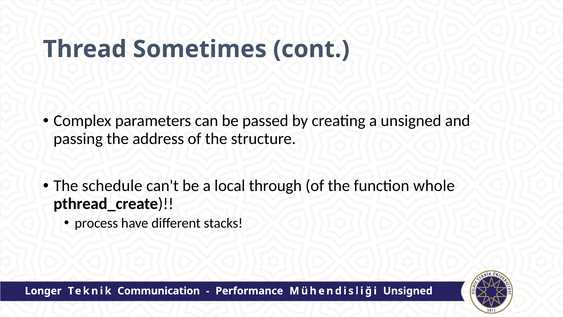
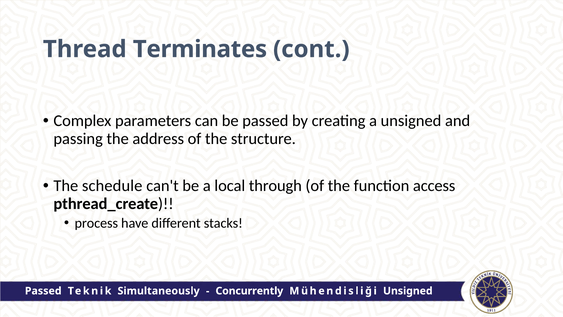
Sometimes: Sometimes -> Terminates (200, 49)
whole: whole -> access (434, 186)
Longer: Longer -> Passed (43, 291)
Communication: Communication -> Simultaneously (159, 291)
Performance: Performance -> Concurrently (249, 291)
